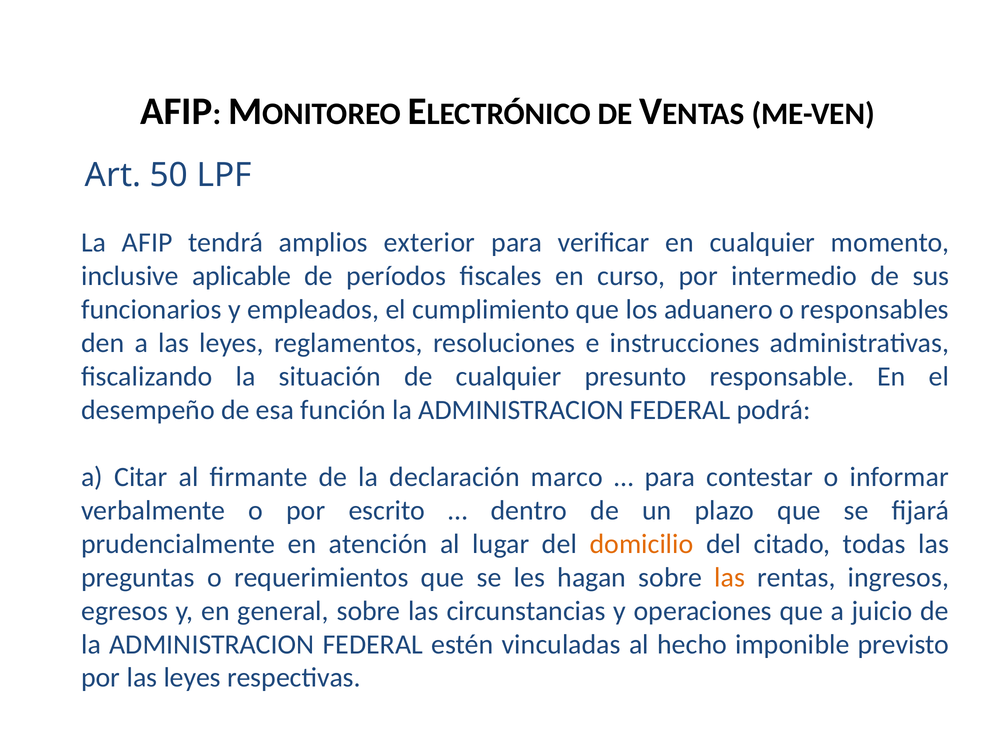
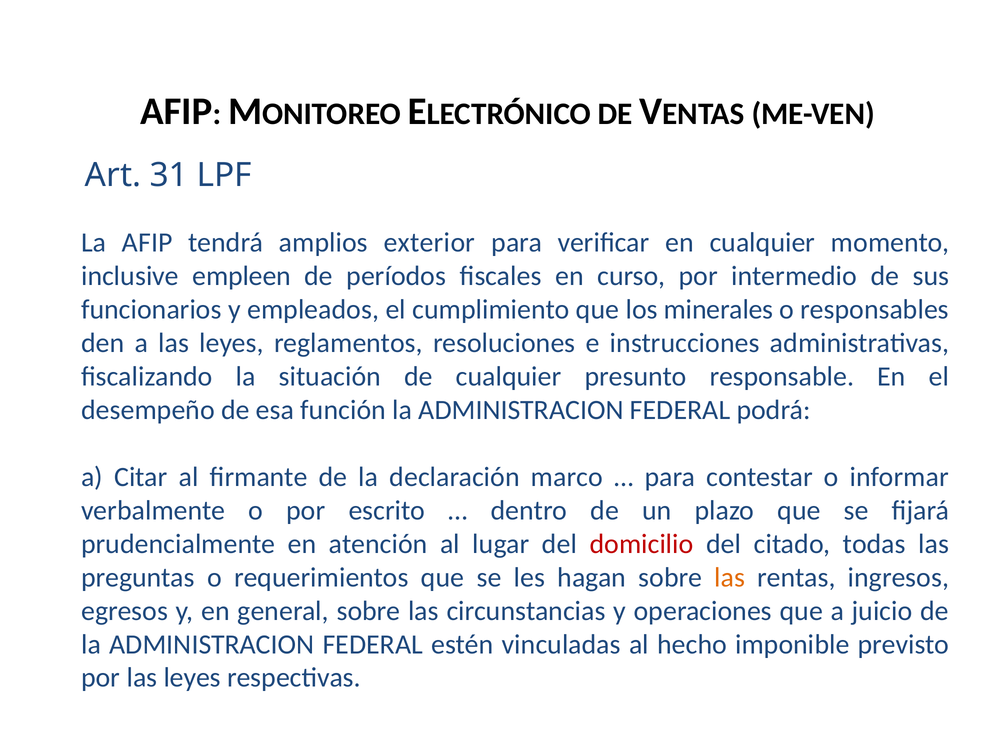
50: 50 -> 31 (169, 175)
aplicable: aplicable -> empleen (242, 276)
aduanero: aduanero -> minerales (719, 310)
domicilio colour: orange -> red (642, 544)
